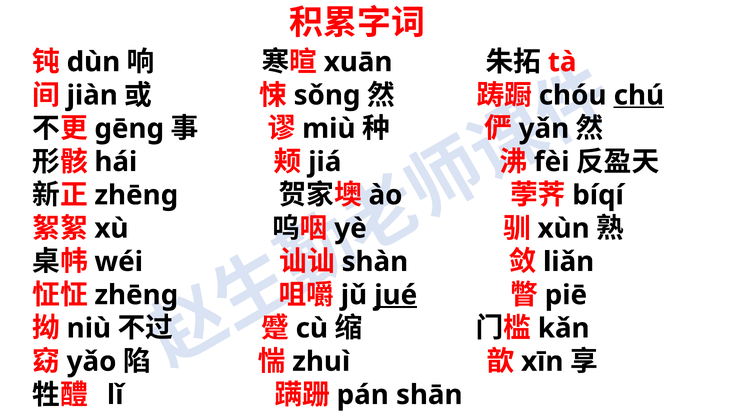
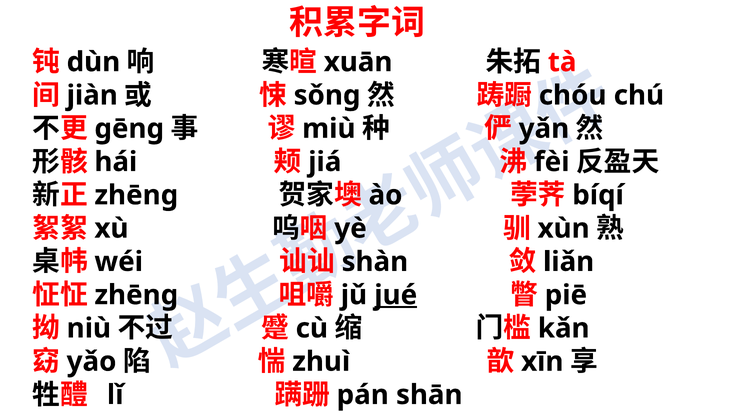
chú underline: present -> none (639, 95)
